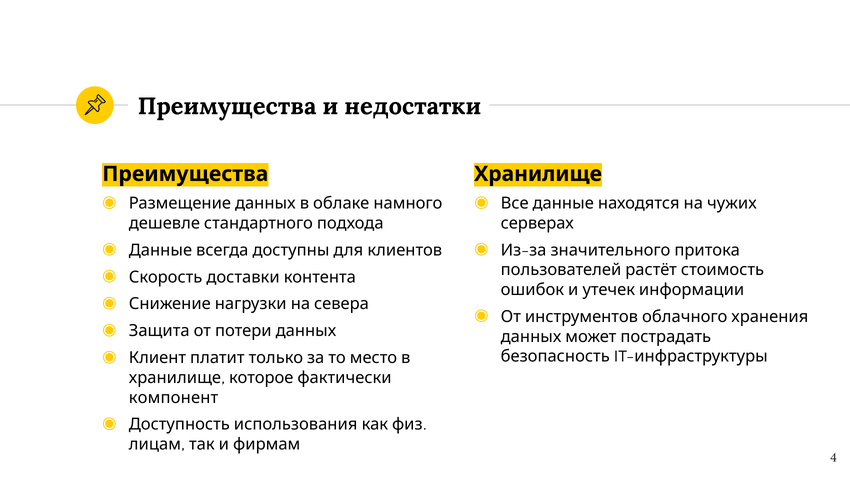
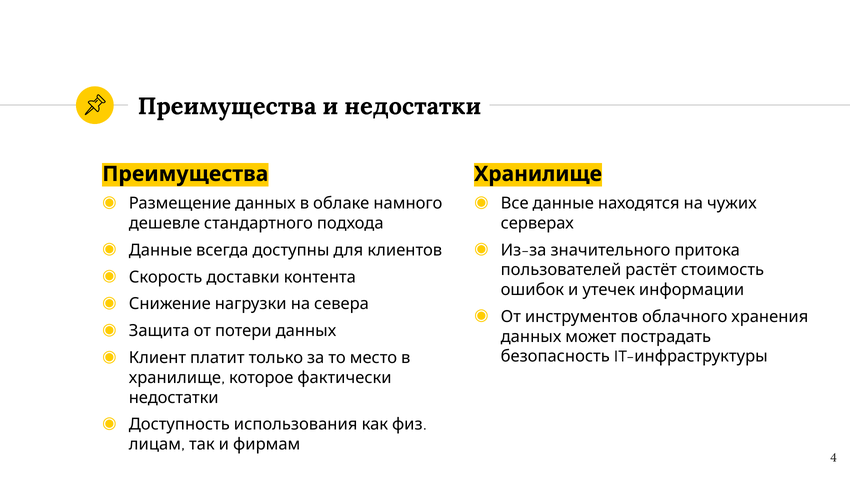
компонент: компонент -> недостатки (174, 398)
